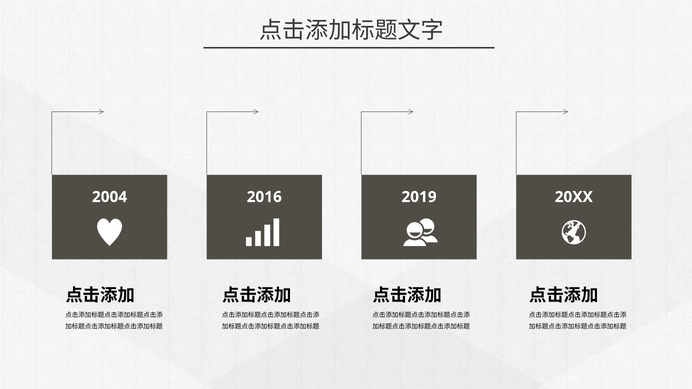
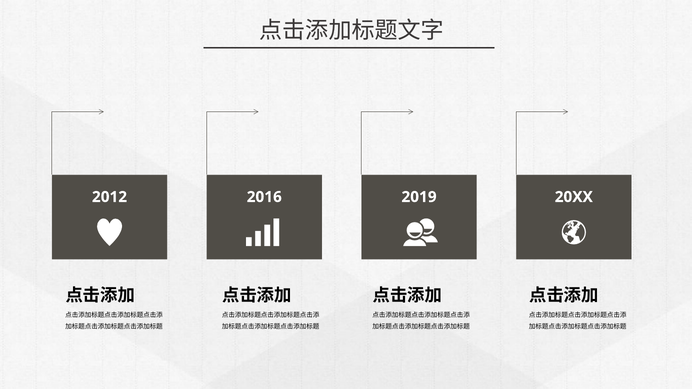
2004: 2004 -> 2012 (110, 197)
